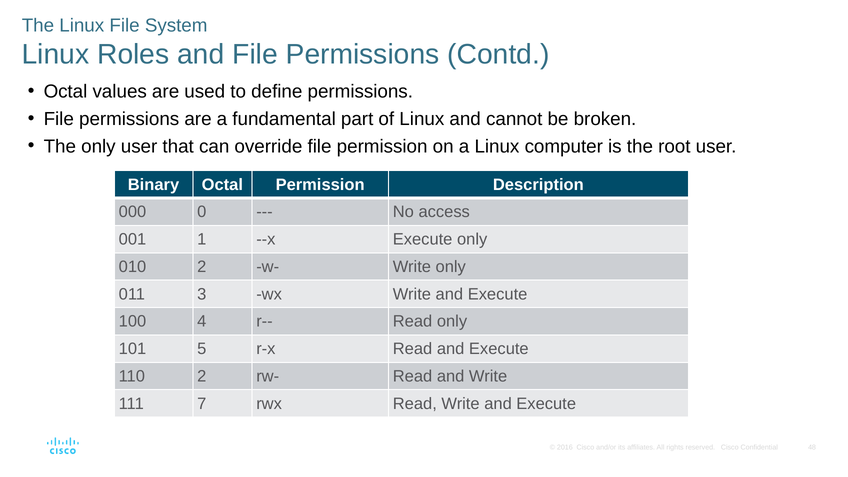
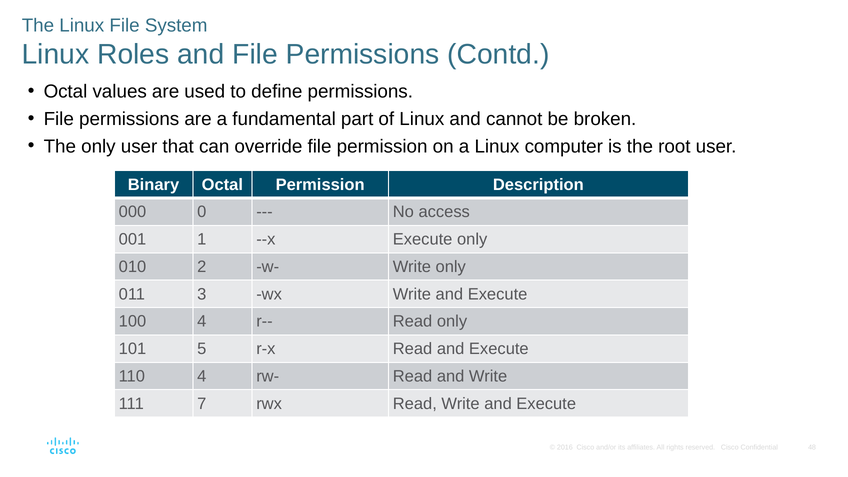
110 2: 2 -> 4 (202, 376)
